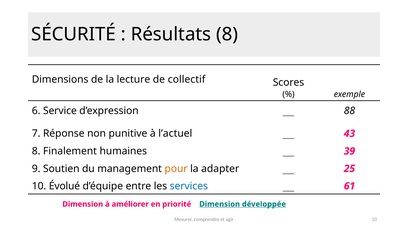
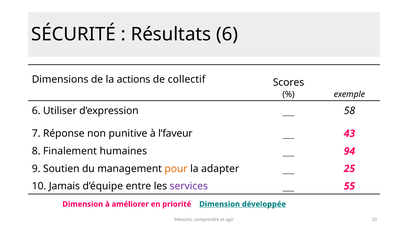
Résultats 8: 8 -> 6 (227, 34)
lecture: lecture -> actions (134, 79)
Service: Service -> Utiliser (60, 111)
88: 88 -> 58 (349, 111)
l’actuel: l’actuel -> l’faveur (175, 133)
39: 39 -> 94 (349, 151)
Évolué: Évolué -> Jamais (64, 186)
services colour: blue -> purple (189, 186)
61: 61 -> 55 (349, 186)
